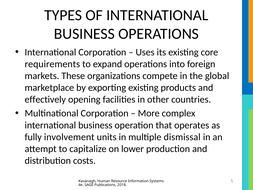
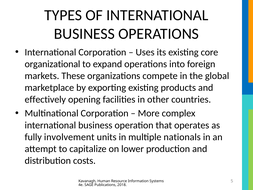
requirements: requirements -> organizational (52, 64)
dismissal: dismissal -> nationals (182, 137)
